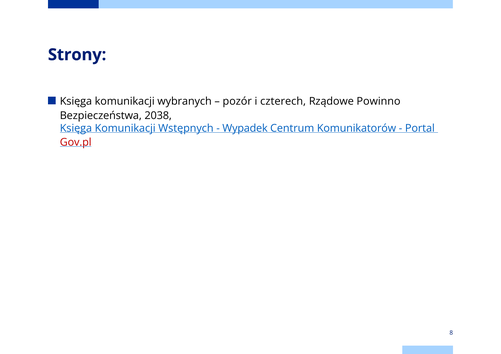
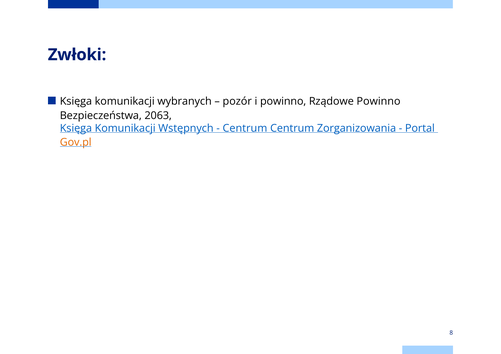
Strony: Strony -> Zwłoki (77, 55)
i czterech: czterech -> powinno (283, 101)
2038: 2038 -> 2063 (158, 116)
Wypadek: Wypadek -> Centrum (245, 128)
Komunikatorów: Komunikatorów -> Zorganizowania (357, 128)
Gov.pl colour: red -> orange (76, 143)
